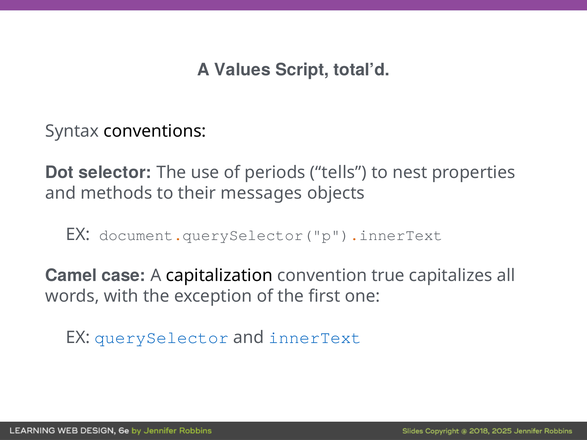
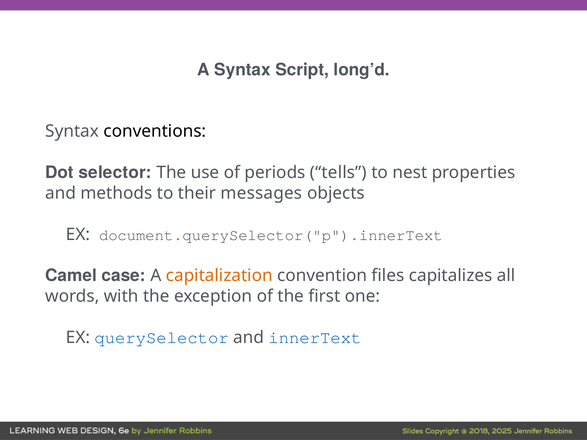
A Values: Values -> Syntax (243, 70)
total’d: total’d -> long’d (362, 70)
capitalization colour: black -> orange (219, 276)
true: true -> files (388, 276)
